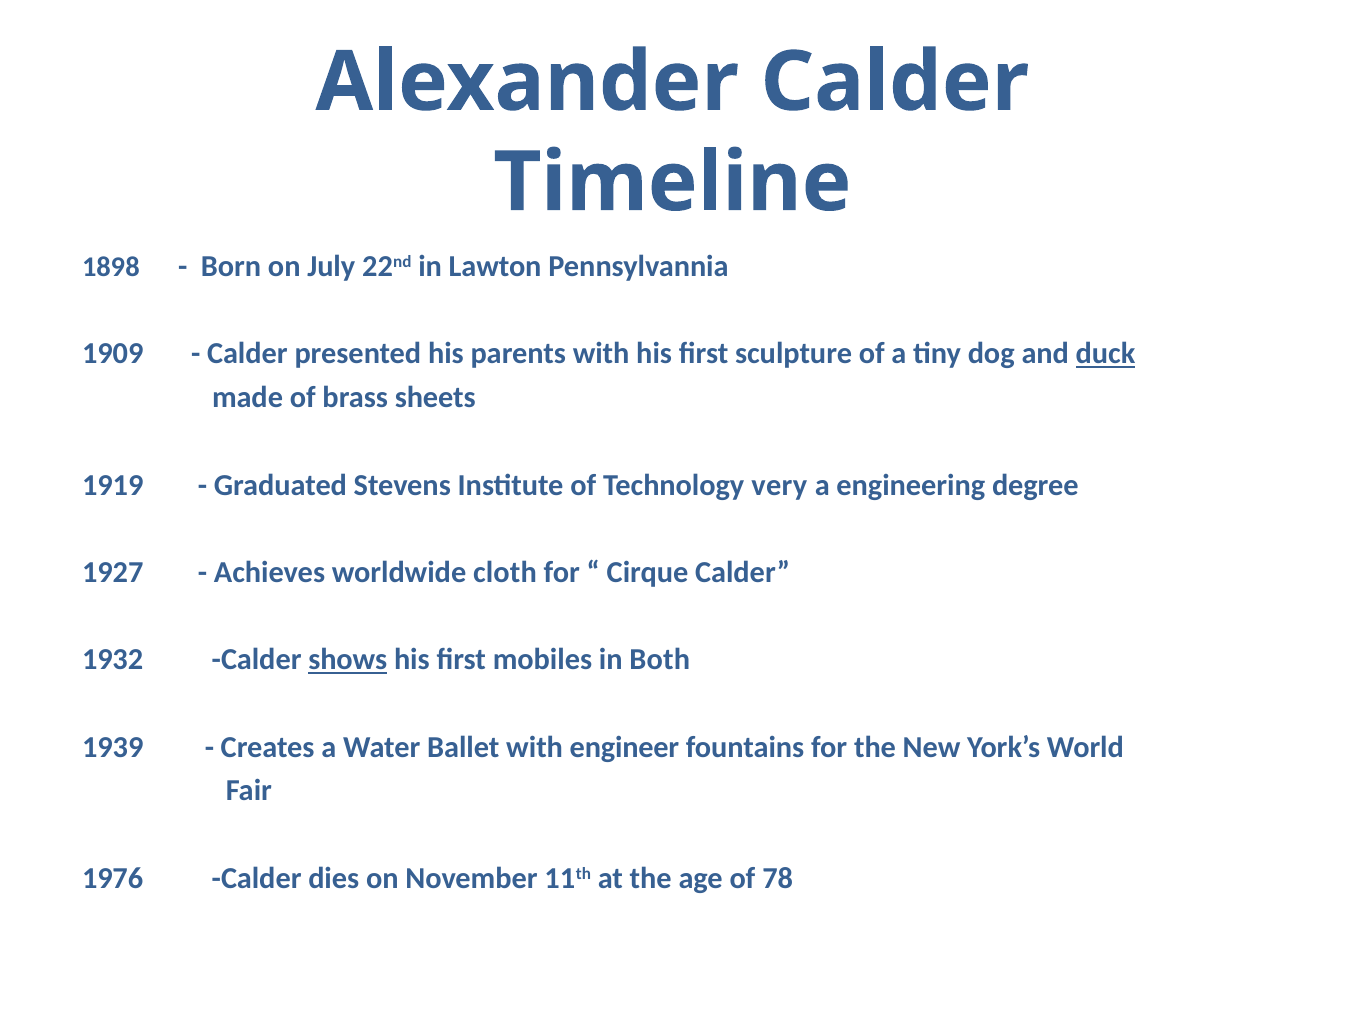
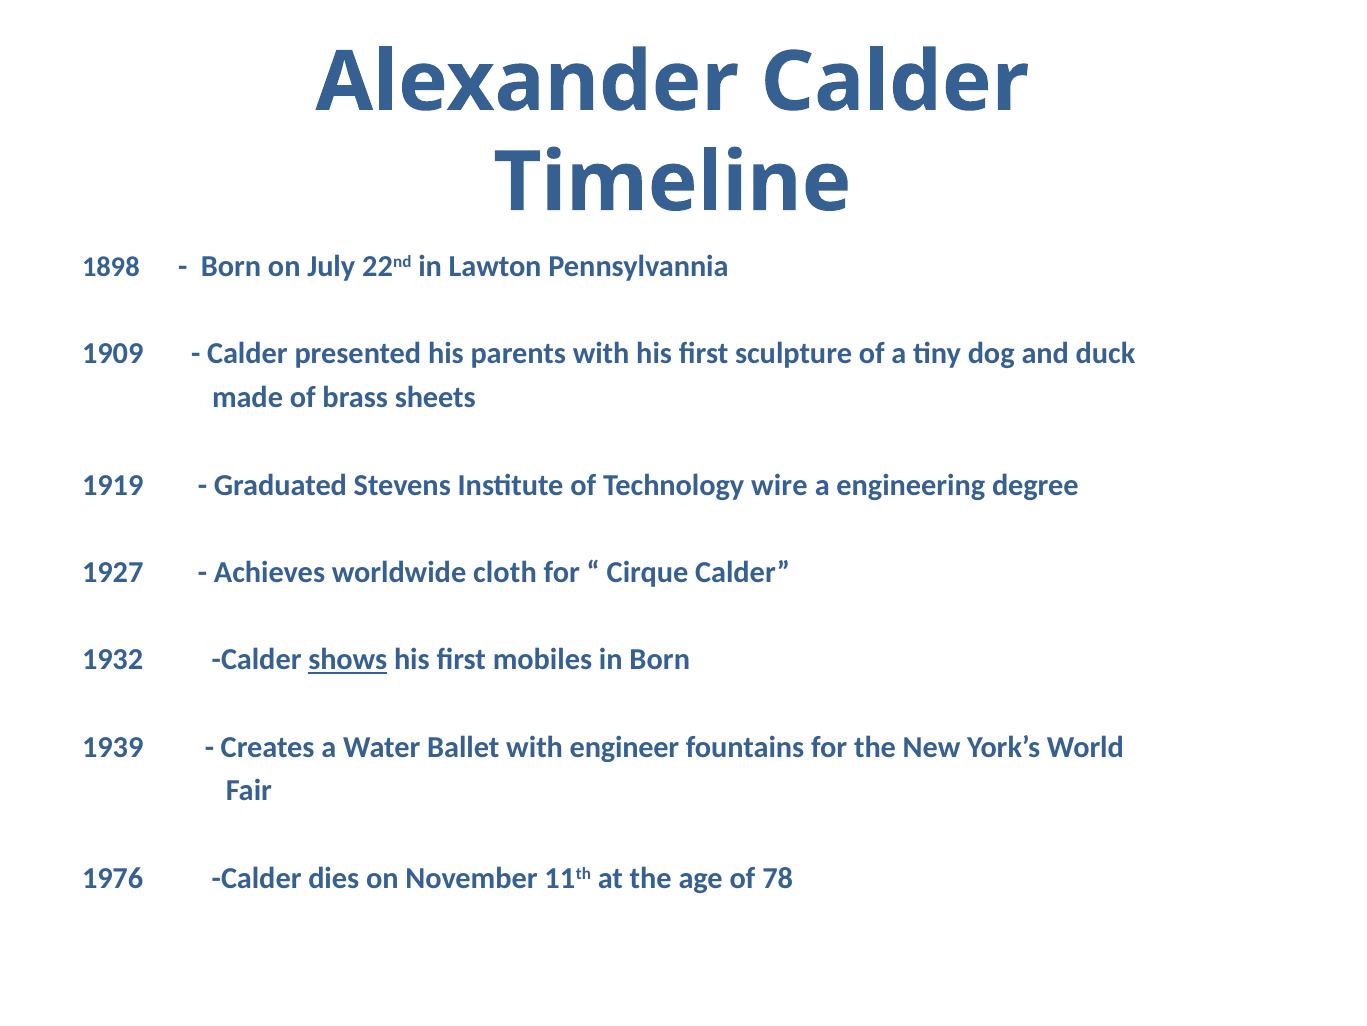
duck underline: present -> none (1106, 354)
very: very -> wire (779, 485)
in Both: Both -> Born (660, 659)
